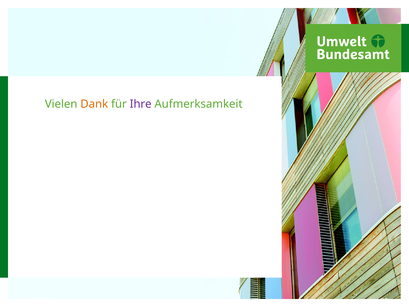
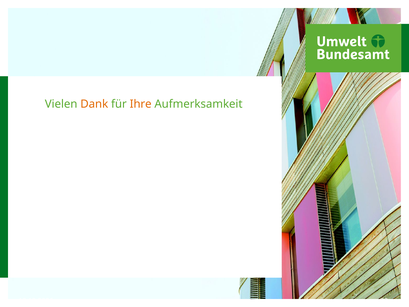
Ihre colour: purple -> orange (141, 104)
